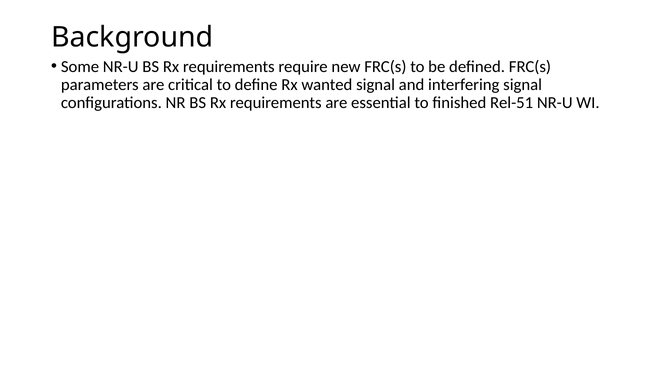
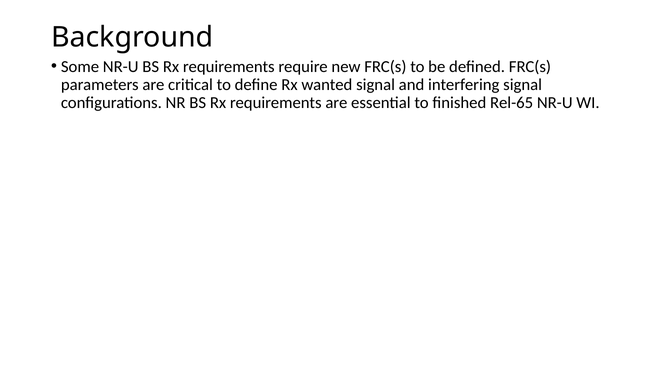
Rel-51: Rel-51 -> Rel-65 (512, 103)
